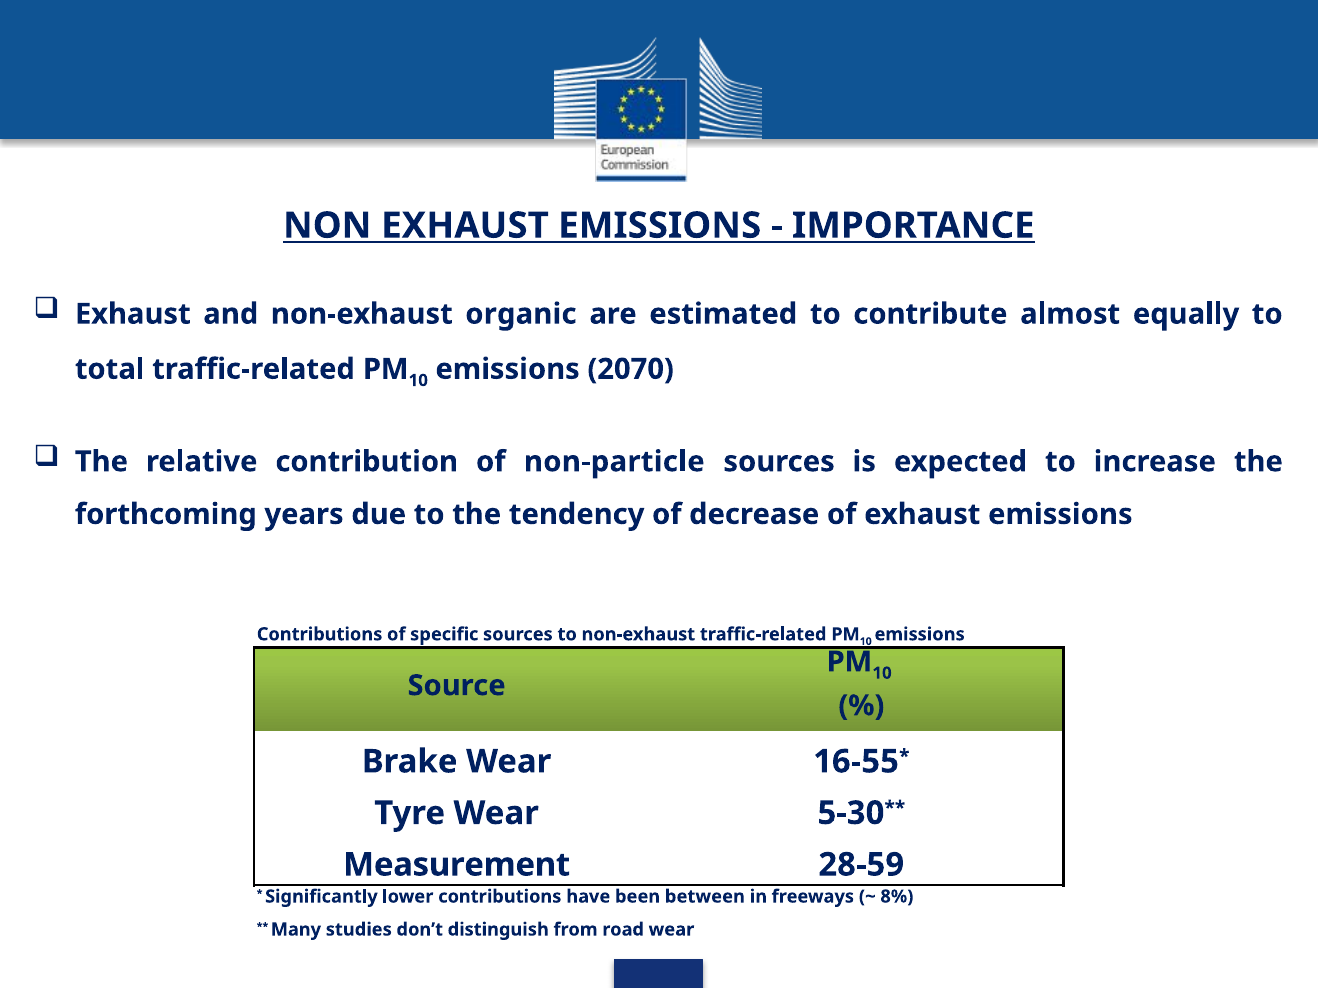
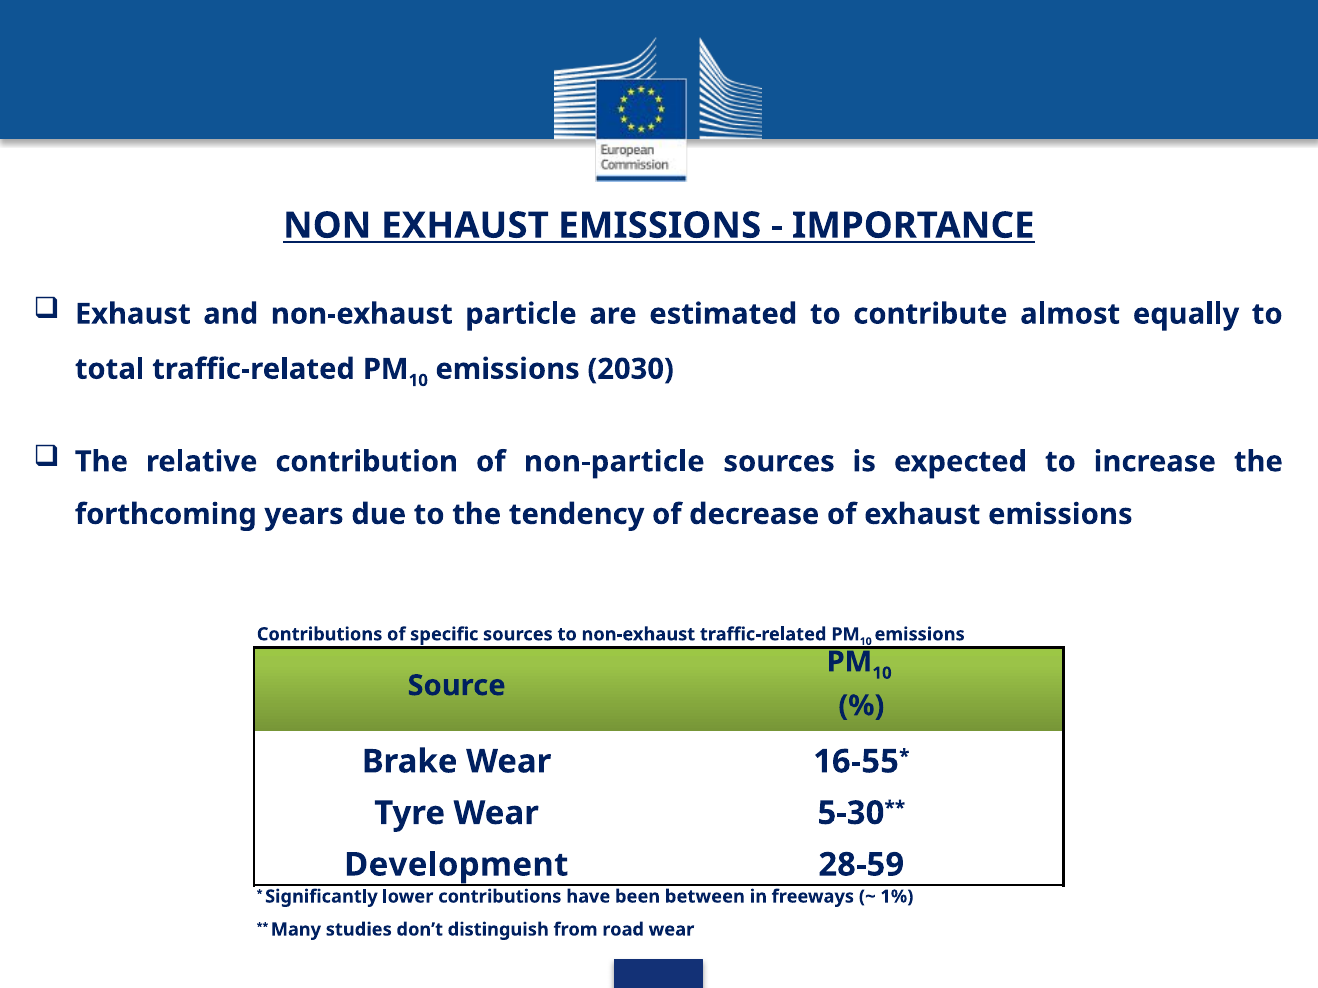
organic: organic -> particle (521, 314)
2070: 2070 -> 2030 (631, 369)
Measurement: Measurement -> Development (456, 865)
8%: 8% -> 1% (897, 897)
